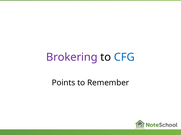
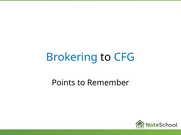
Brokering colour: purple -> blue (72, 57)
